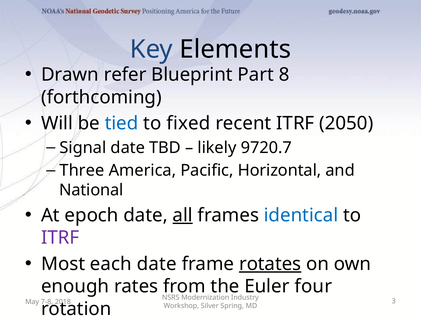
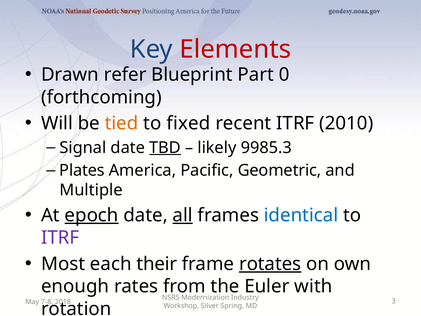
Elements colour: black -> red (235, 49)
8: 8 -> 0 (284, 75)
tied colour: blue -> orange (122, 123)
2050: 2050 -> 2010 (346, 123)
TBD underline: none -> present (165, 147)
9720.7: 9720.7 -> 9985.3 (266, 147)
Three: Three -> Plates (82, 170)
Horizontal: Horizontal -> Geometric (280, 170)
National: National -> Multiple (91, 190)
epoch underline: none -> present (92, 215)
each date: date -> their (157, 264)
four: four -> with (313, 286)
